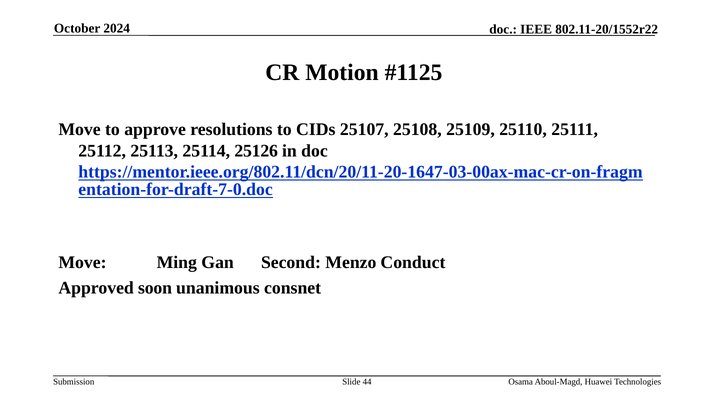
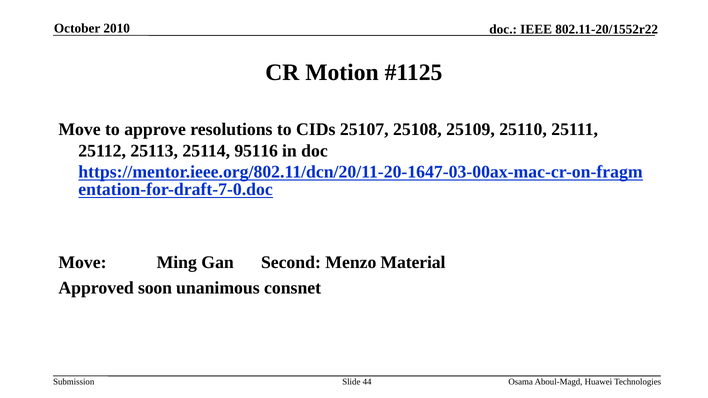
2024: 2024 -> 2010 (117, 28)
25126: 25126 -> 95116 (256, 151)
Conduct: Conduct -> Material (413, 262)
